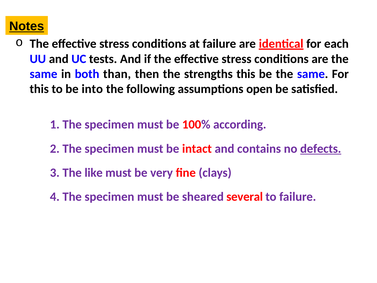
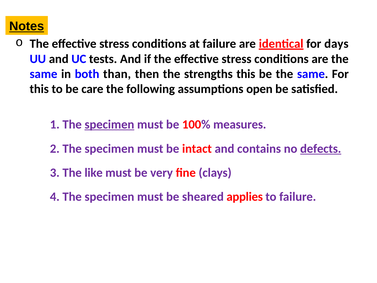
each: each -> days (336, 44)
into: into -> care (92, 89)
specimen underline: none -> present (109, 124)
according: according -> measures (240, 124)
several: several -> applies (245, 197)
